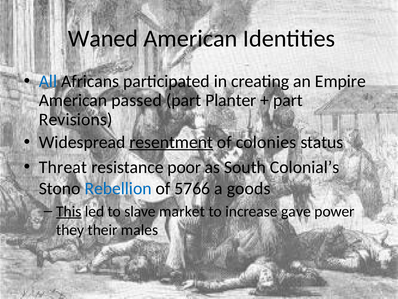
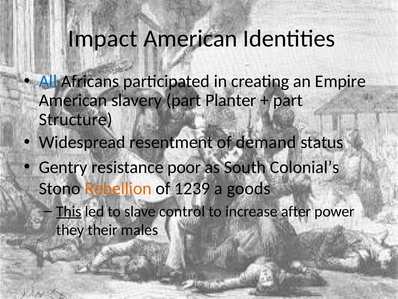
Waned: Waned -> Impact (103, 39)
passed: passed -> slavery (137, 100)
Revisions: Revisions -> Structure (76, 119)
resentment underline: present -> none (171, 142)
colonies: colonies -> demand (266, 142)
Threat: Threat -> Gentry (63, 167)
Rebellion colour: blue -> orange (118, 188)
5766: 5766 -> 1239 (192, 188)
market: market -> control (182, 211)
gave: gave -> after (296, 211)
